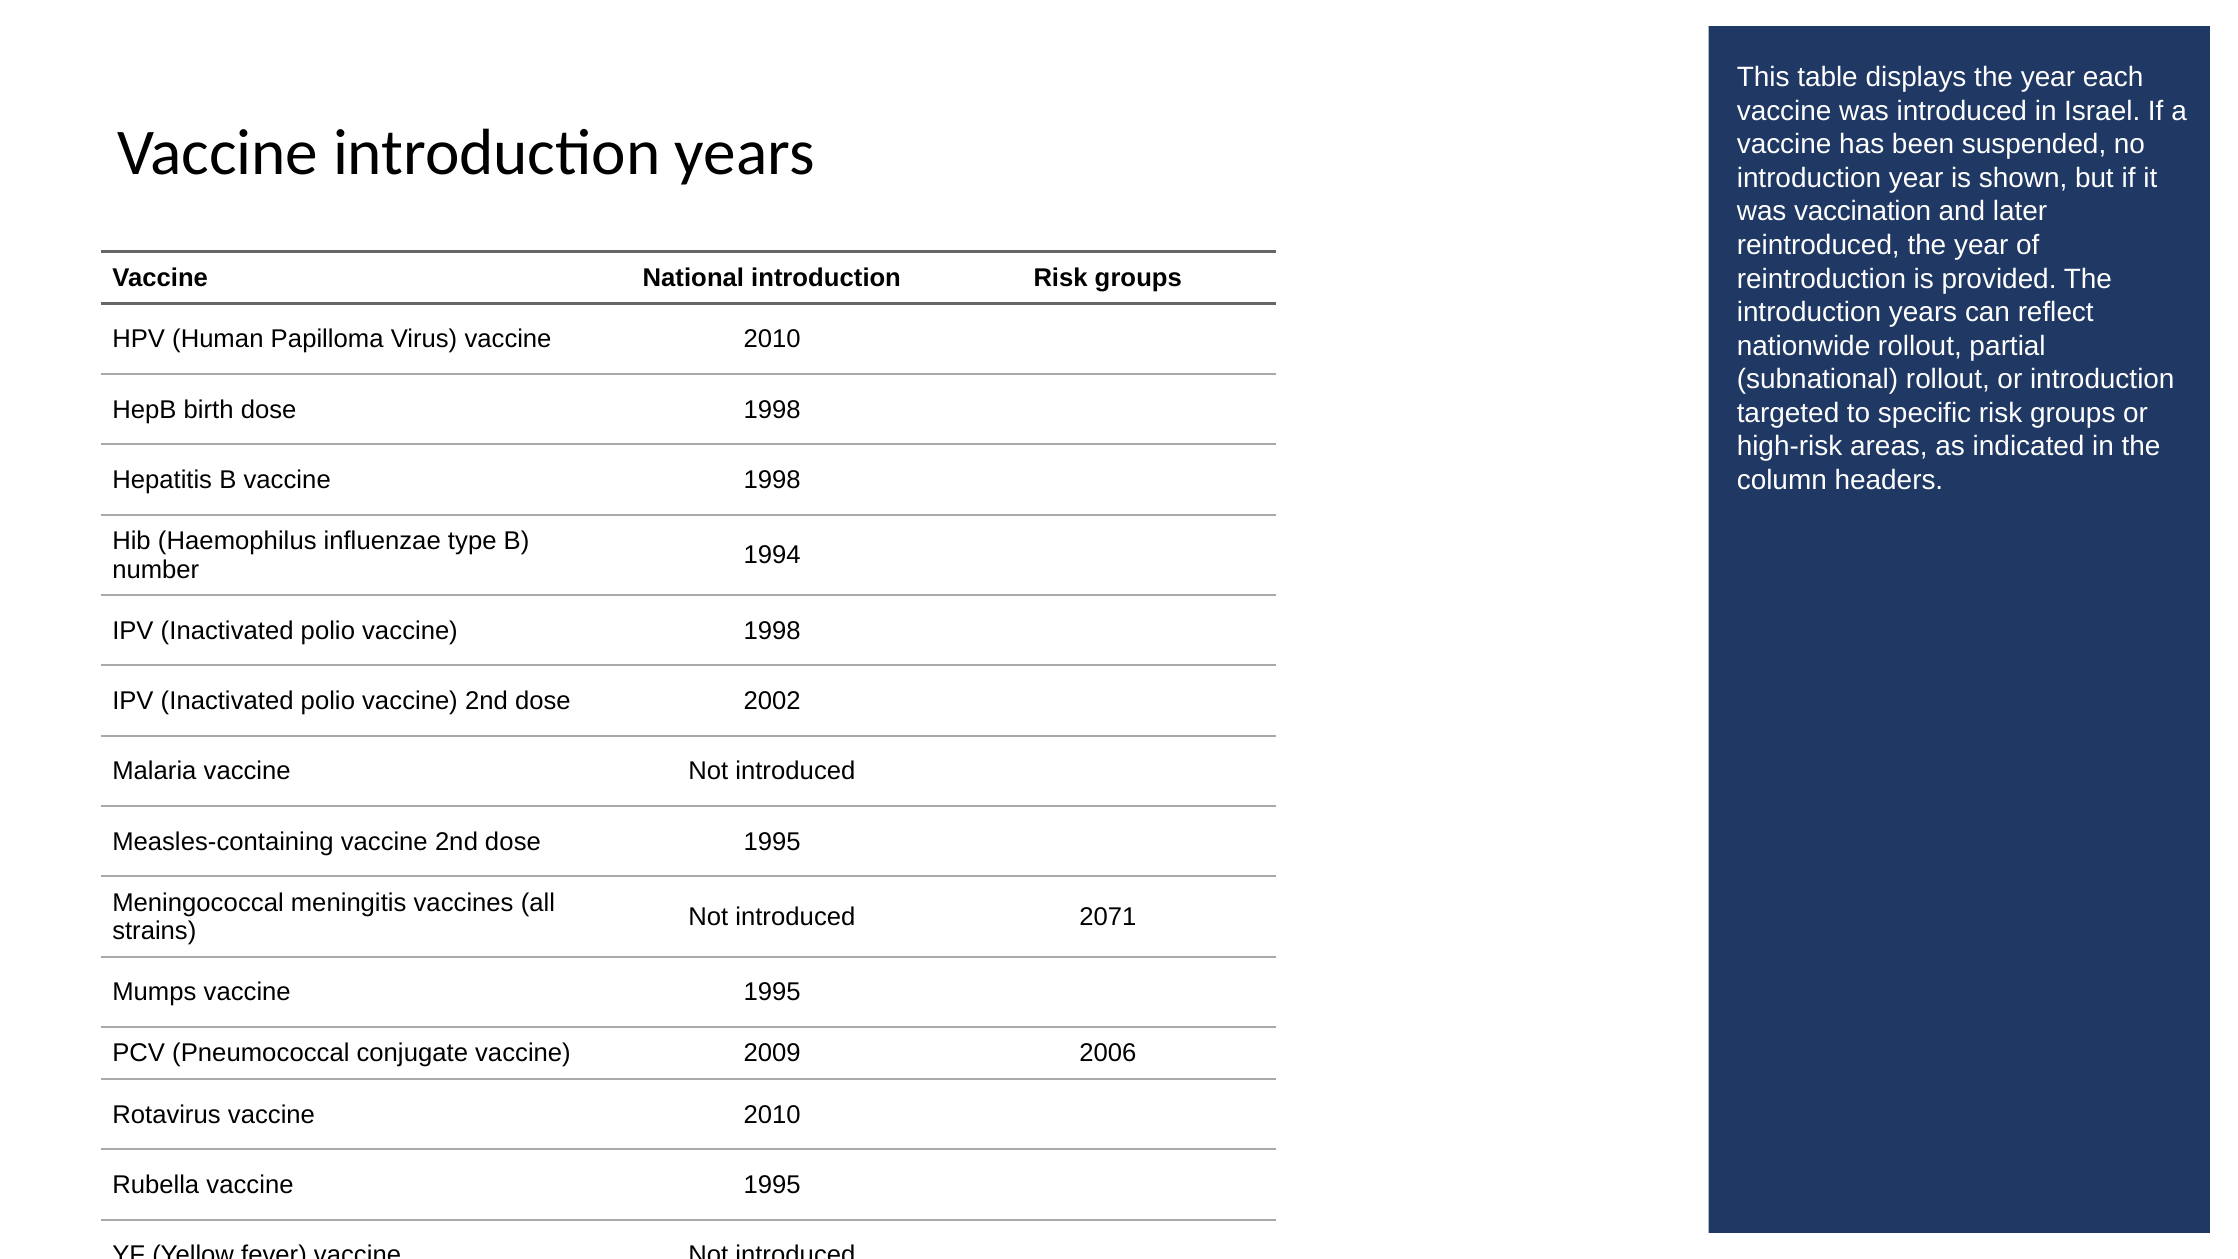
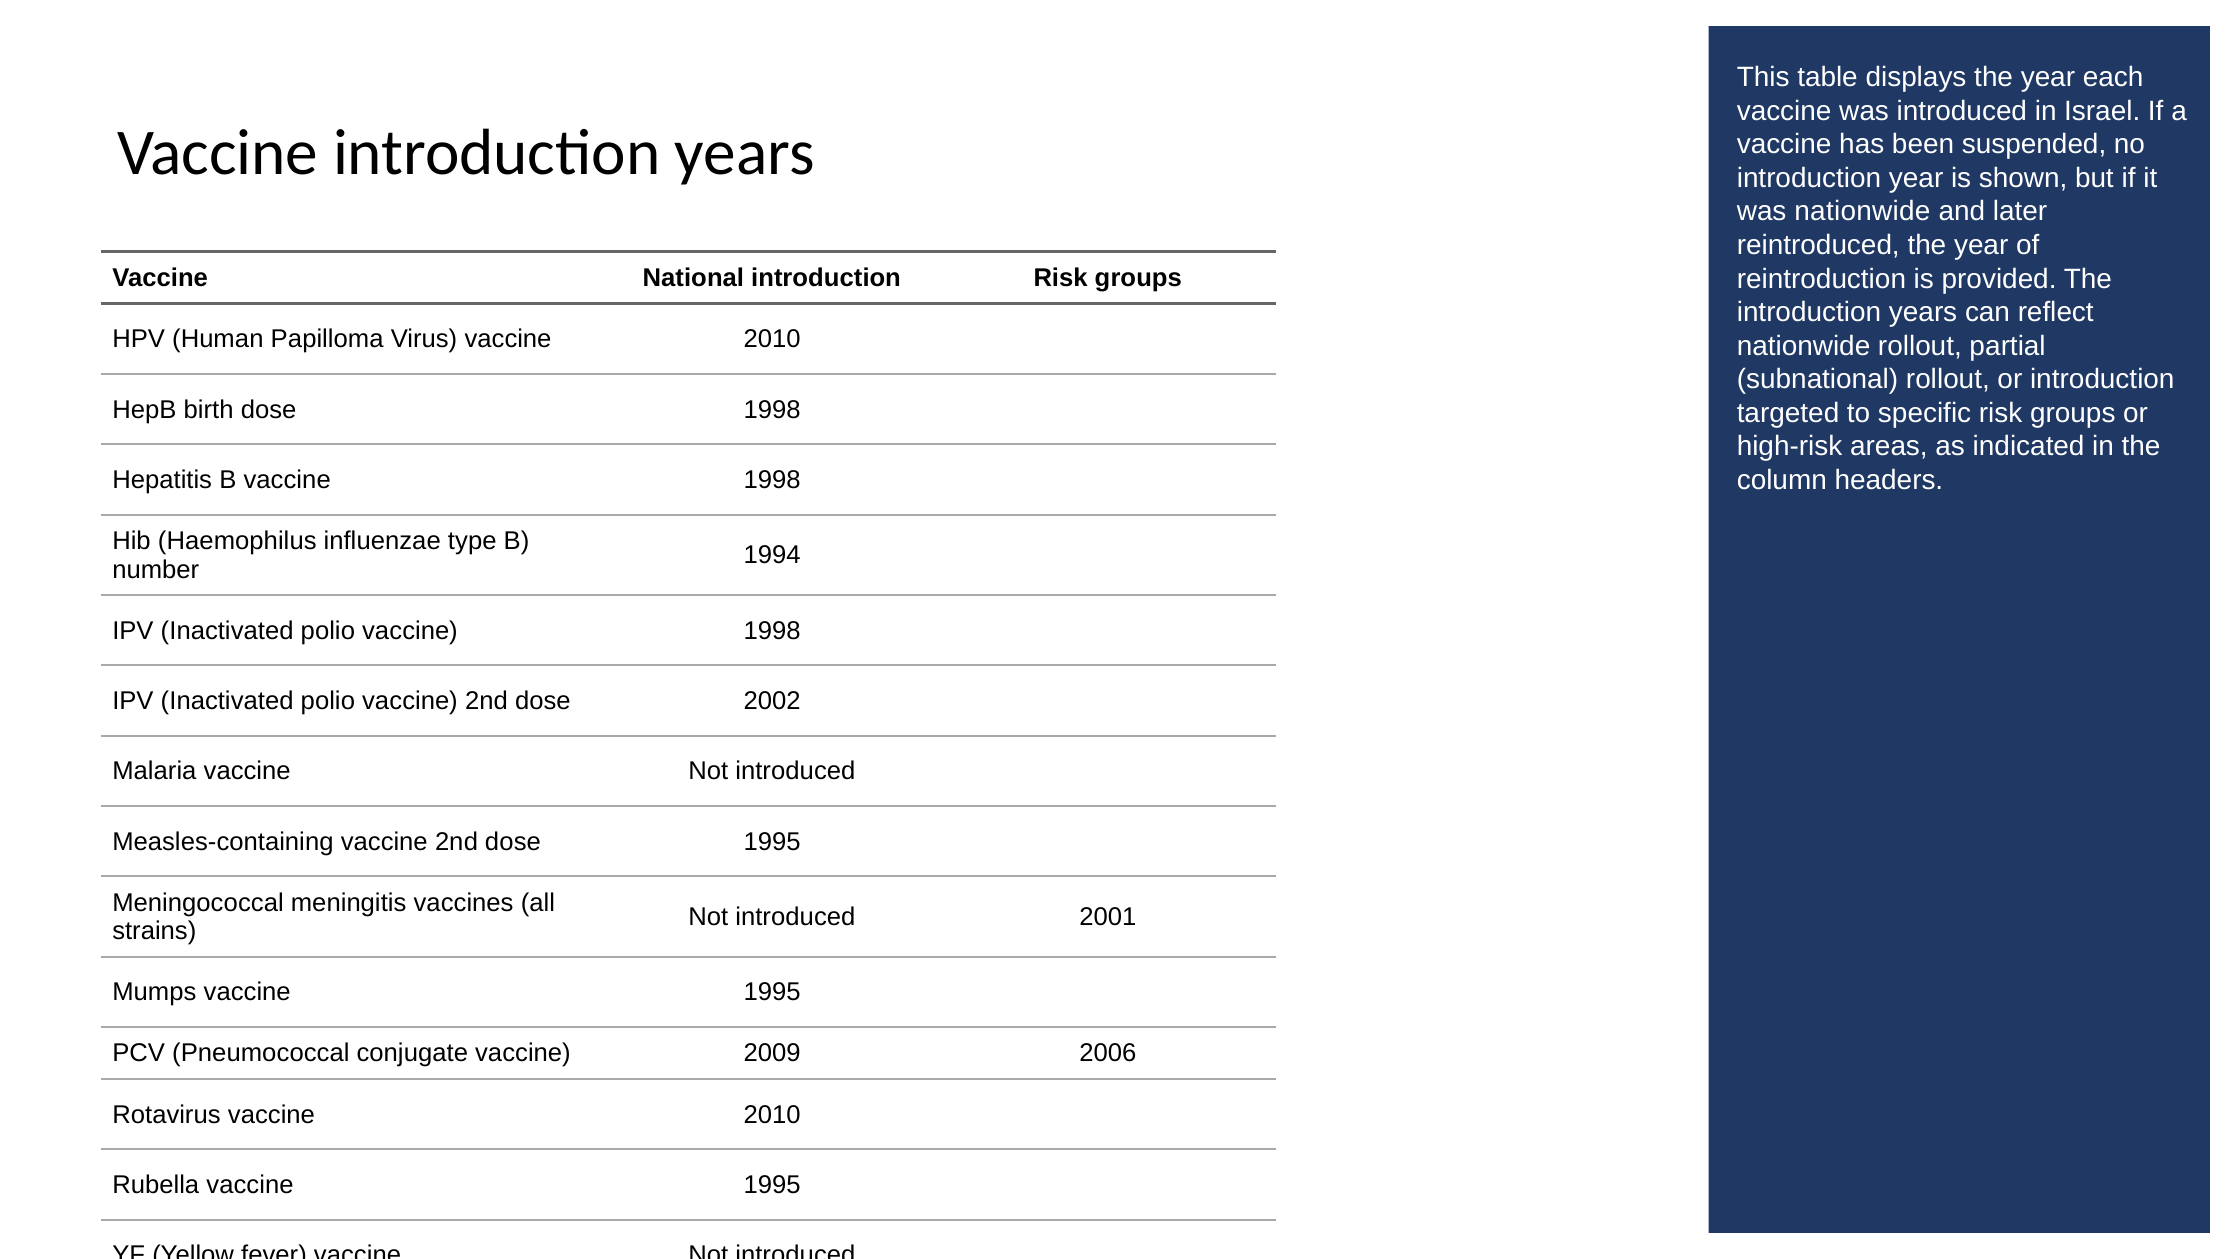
was vaccination: vaccination -> nationwide (1862, 212)
2071: 2071 -> 2001 (1108, 917)
